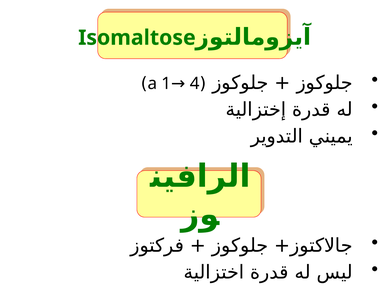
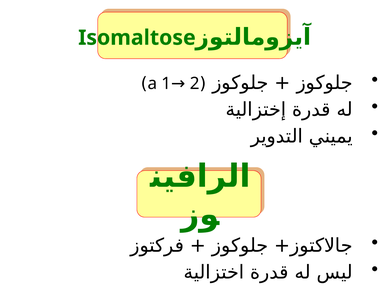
4: 4 -> 2 (195, 83)
